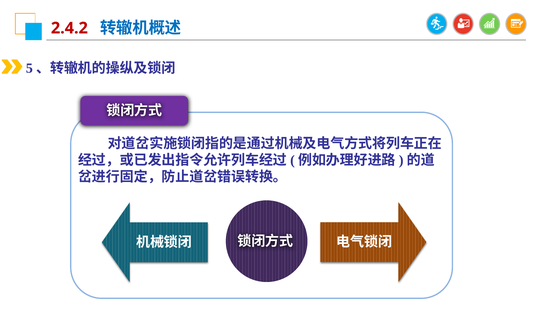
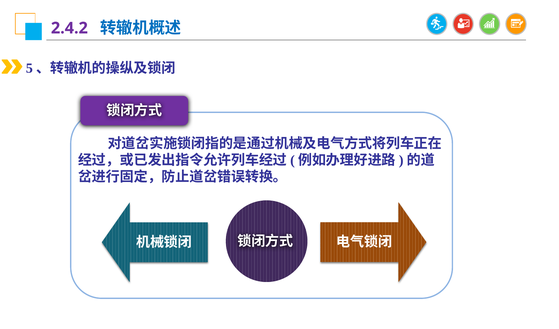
2.4.2 colour: red -> purple (69, 28)
